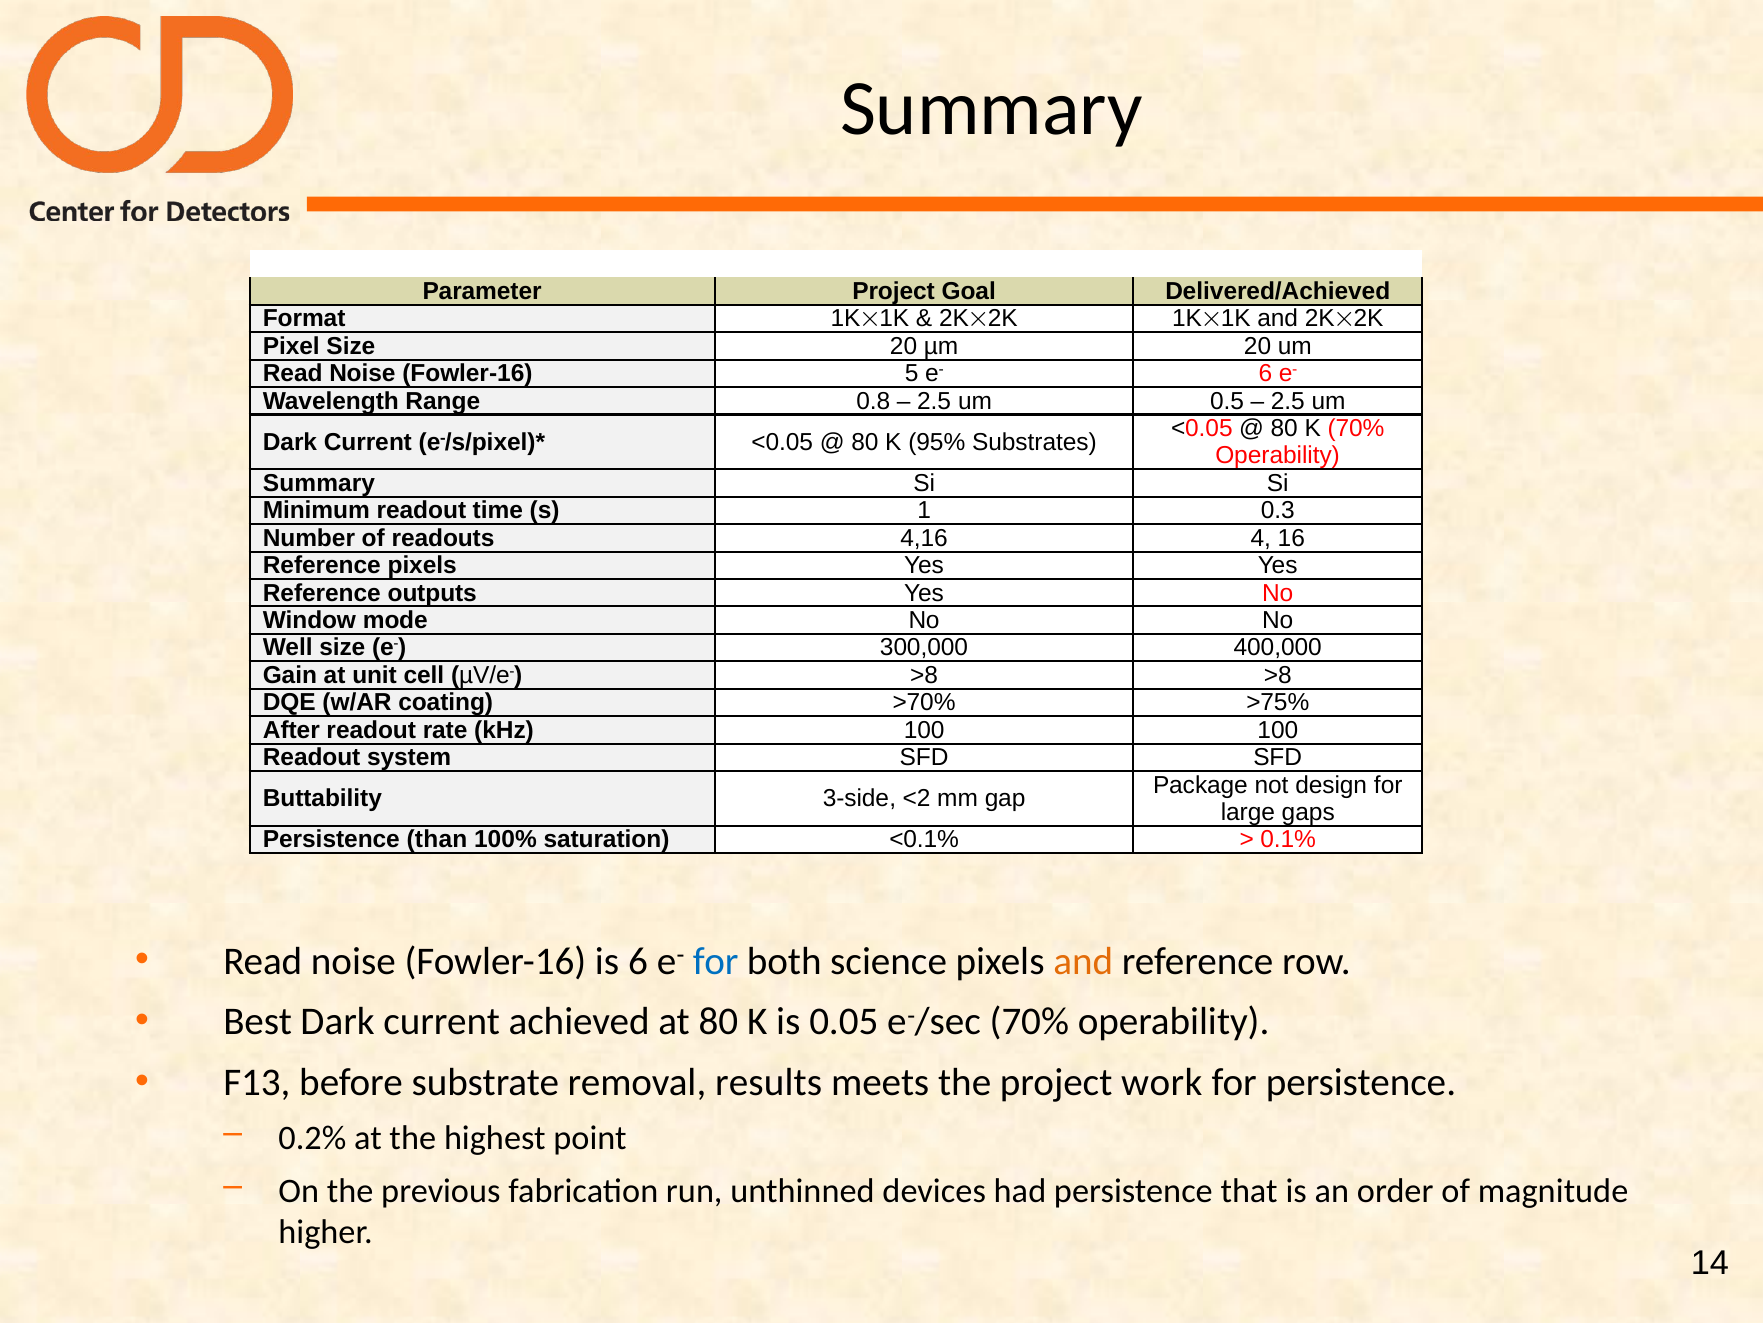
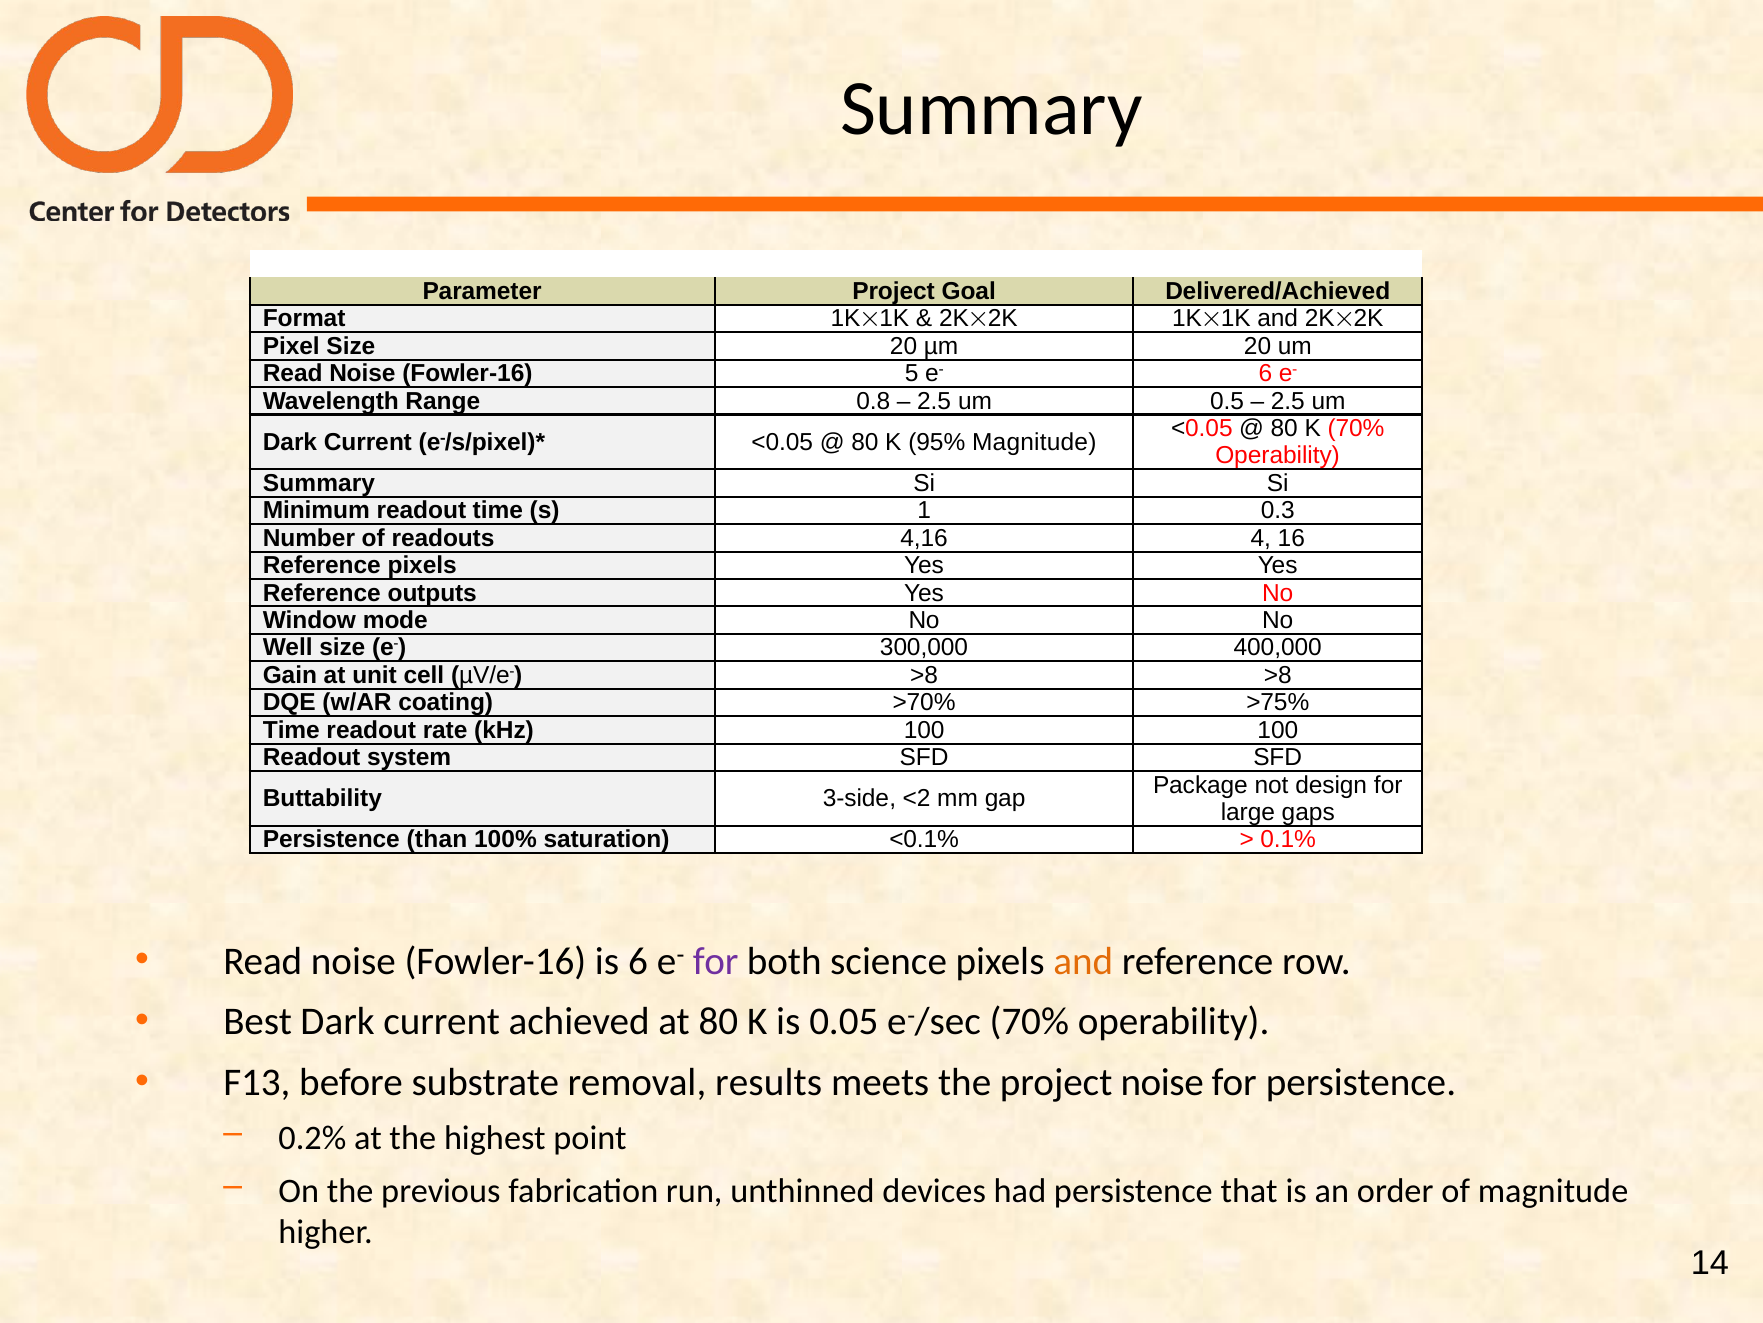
95% Substrates: Substrates -> Magnitude (1034, 442)
After: After -> Time (291, 730)
for colour: blue -> purple (716, 961)
project work: work -> noise (1162, 1082)
